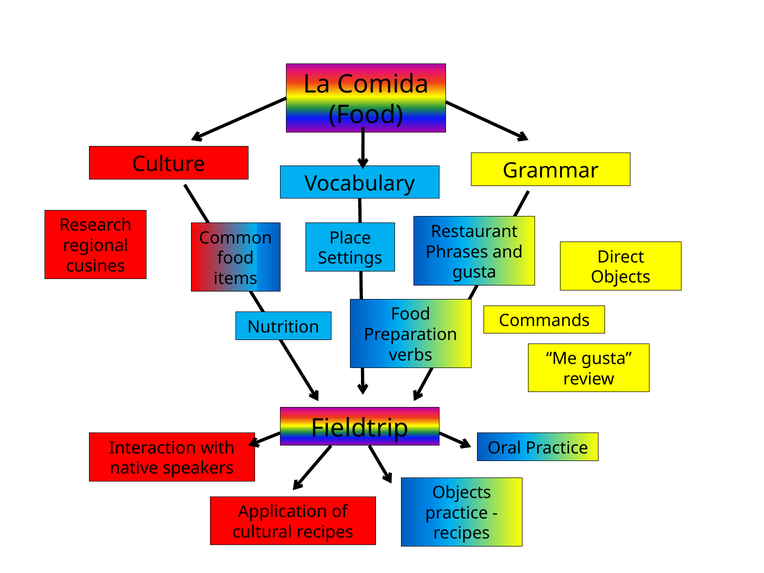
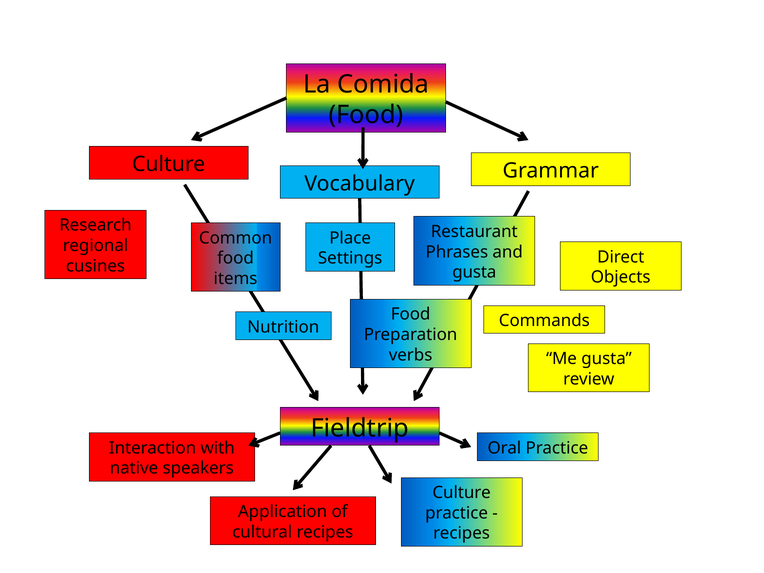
Objects: Objects -> Culture (462, 493)
